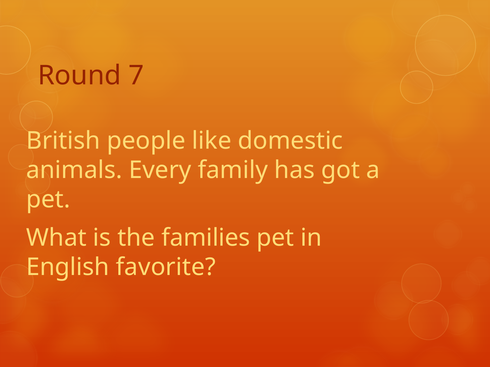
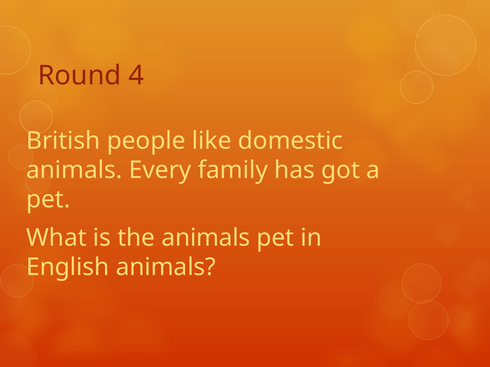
7: 7 -> 4 (136, 76)
the families: families -> animals (206, 238)
English favorite: favorite -> animals (166, 267)
